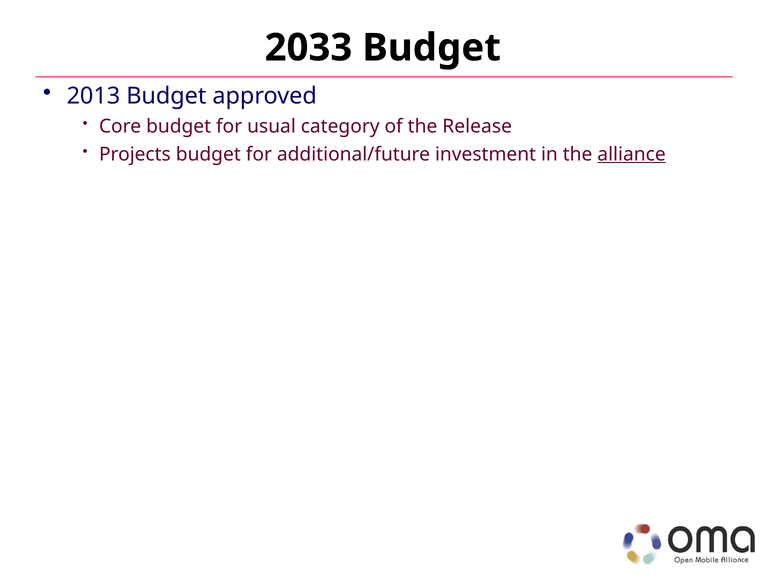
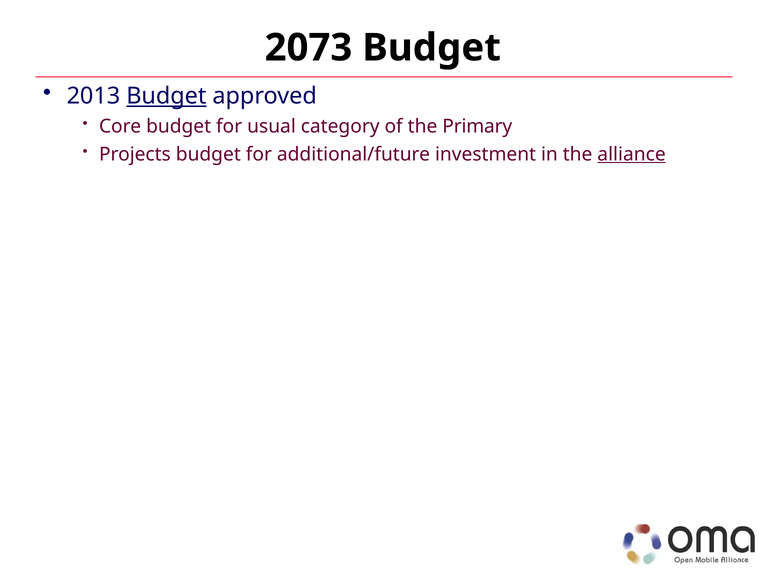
2033: 2033 -> 2073 (308, 48)
Budget underline: none -> present (166, 96)
Release: Release -> Primary (477, 126)
